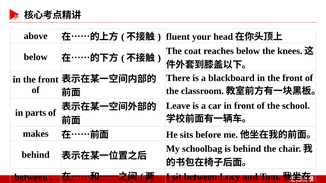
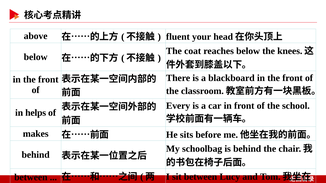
Leave: Leave -> Every (178, 106)
parts: parts -> helps (36, 113)
